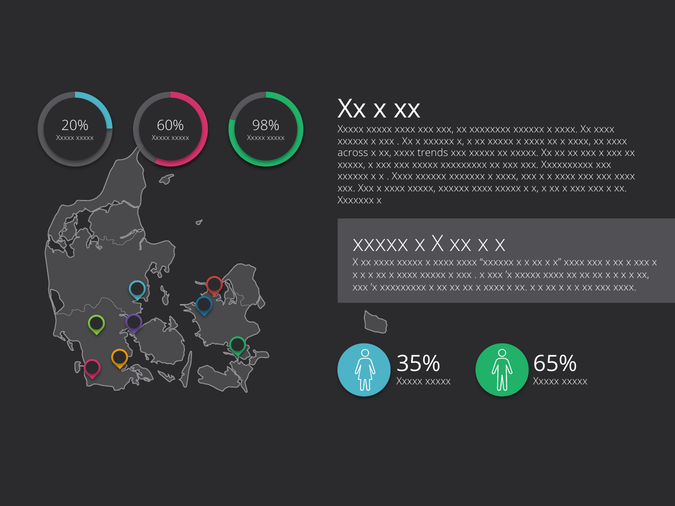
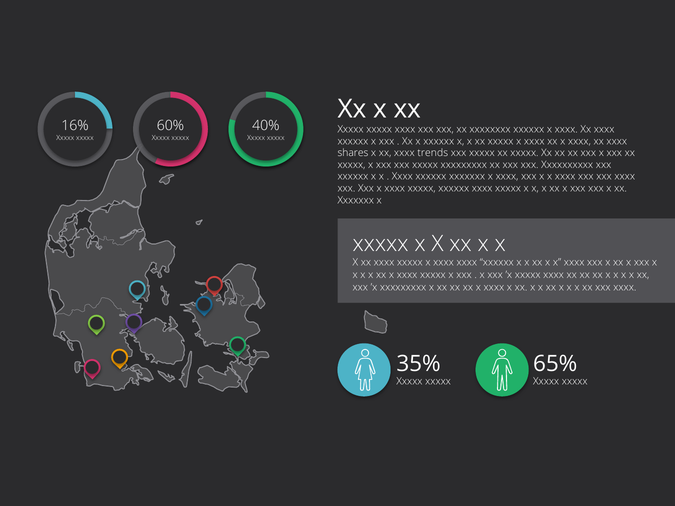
20%: 20% -> 16% (75, 126)
98%: 98% -> 40% (266, 126)
across: across -> shares (353, 153)
